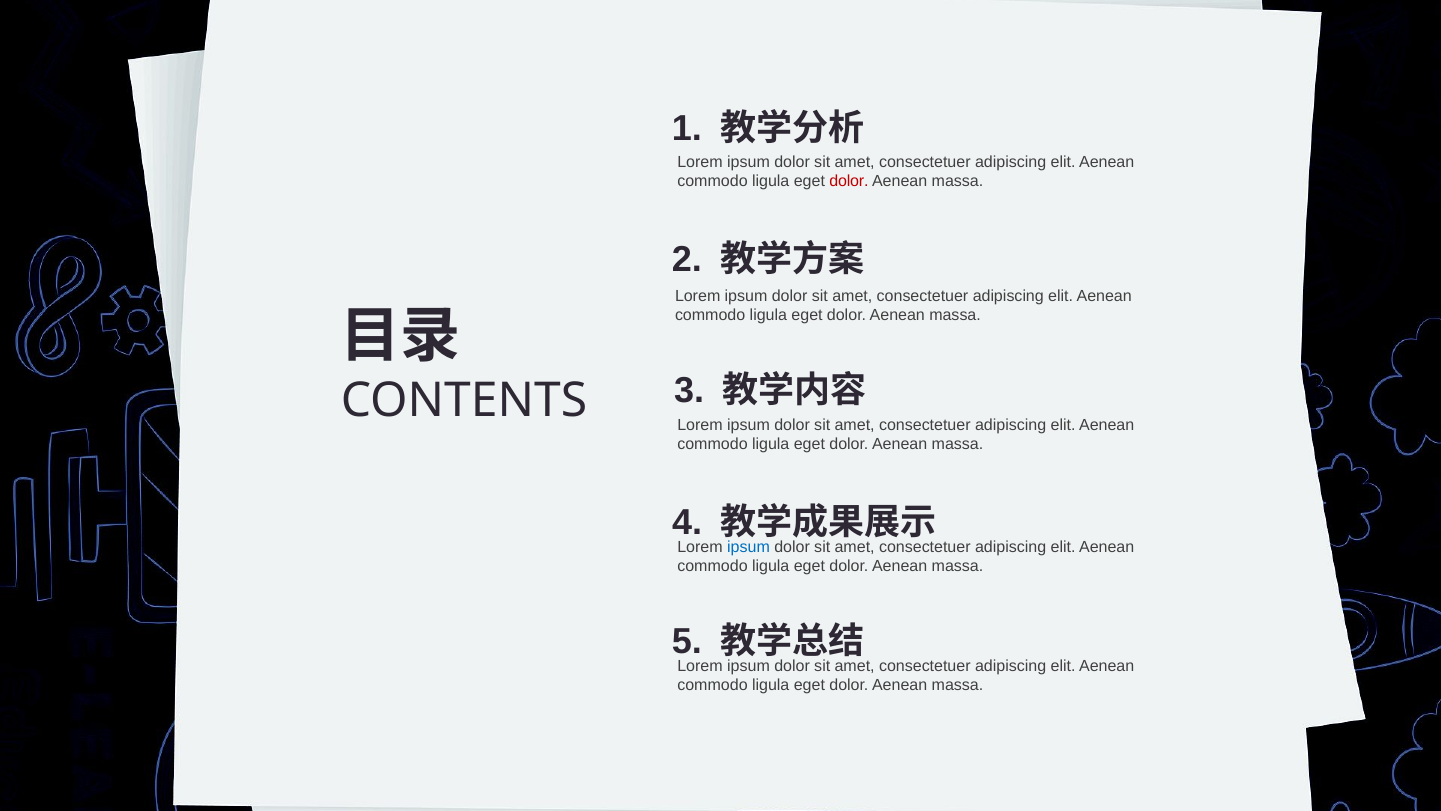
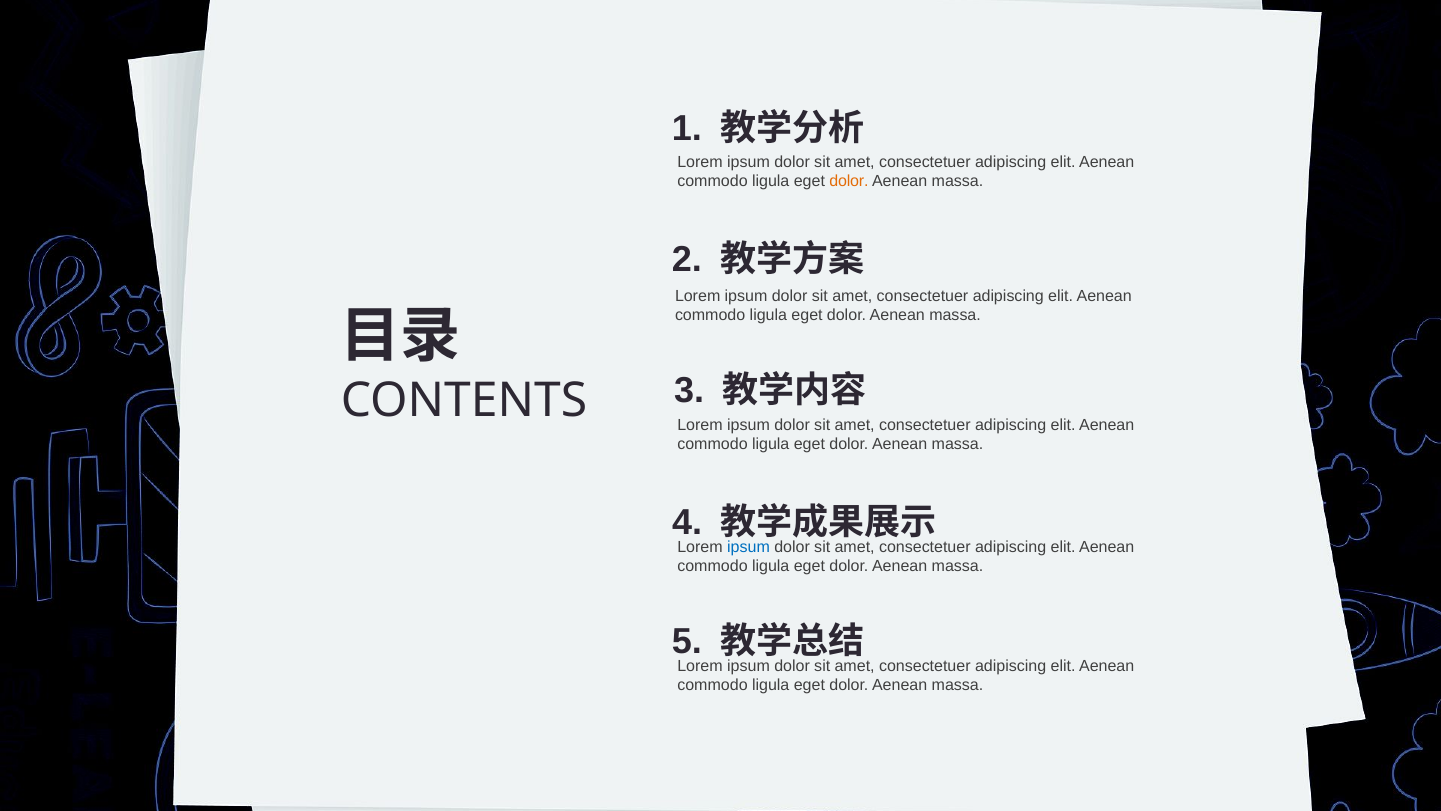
dolor colour: red -> orange (849, 181)
